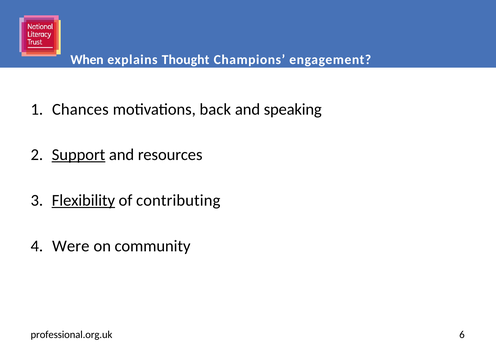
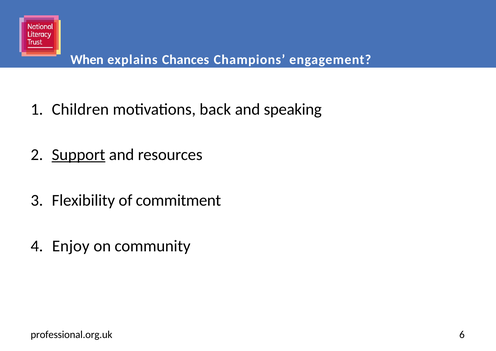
Thought: Thought -> Chances (186, 60)
Chances: Chances -> Children (80, 109)
Flexibility underline: present -> none (83, 200)
contributing: contributing -> commitment (178, 200)
Were: Were -> Enjoy (71, 246)
